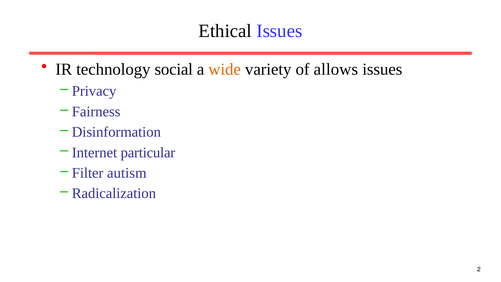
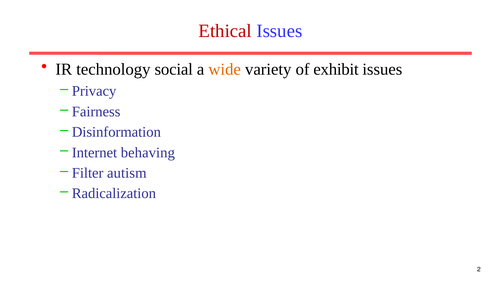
Ethical colour: black -> red (225, 31)
allows: allows -> exhibit (336, 69)
particular: particular -> behaving (148, 152)
